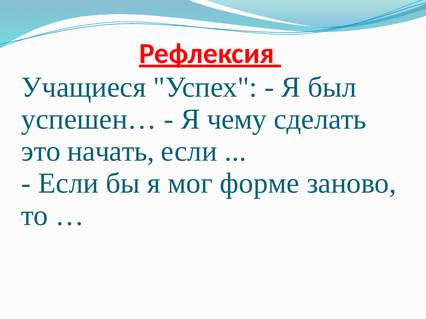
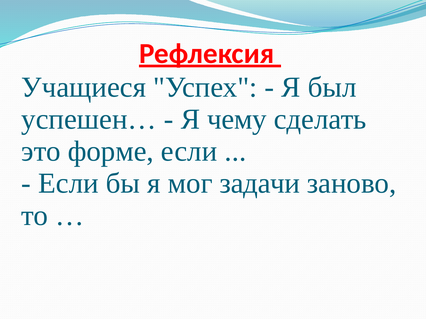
начать: начать -> форме (111, 152)
форме: форме -> задачи (260, 184)
